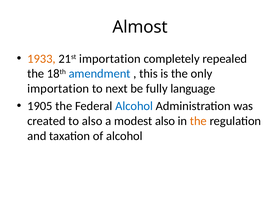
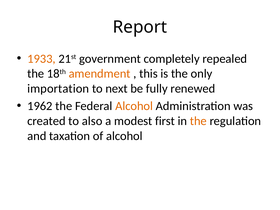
Almost: Almost -> Report (140, 27)
21st importation: importation -> government (110, 59)
amendment colour: blue -> orange (100, 74)
language: language -> renewed (193, 89)
1905: 1905 -> 1962 (40, 106)
Alcohol colour: blue -> orange (134, 106)
modest also: also -> first (165, 121)
